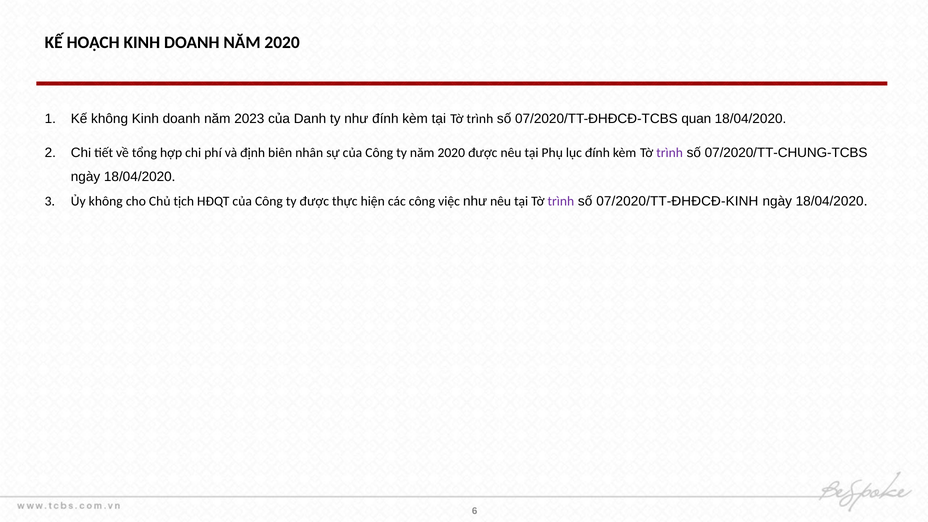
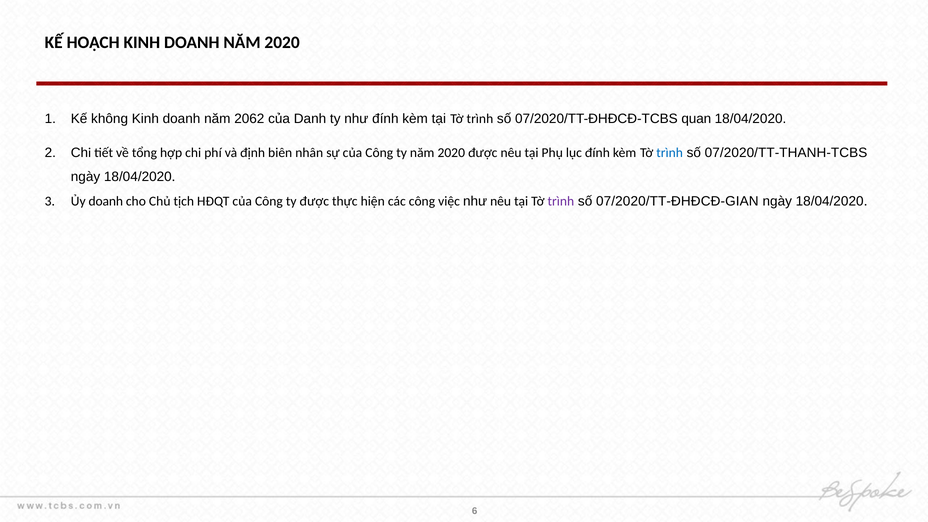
2023: 2023 -> 2062 (249, 119)
trình colour: purple -> blue (670, 153)
07/2020/TT-CHUNG-TCBS: 07/2020/TT-CHUNG-TCBS -> 07/2020/TT-THANH-TCBS (786, 153)
Ủy không: không -> doanh (106, 201)
07/2020/TT-ĐHĐCĐ-KINH: 07/2020/TT-ĐHĐCĐ-KINH -> 07/2020/TT-ĐHĐCĐ-GIAN (677, 201)
